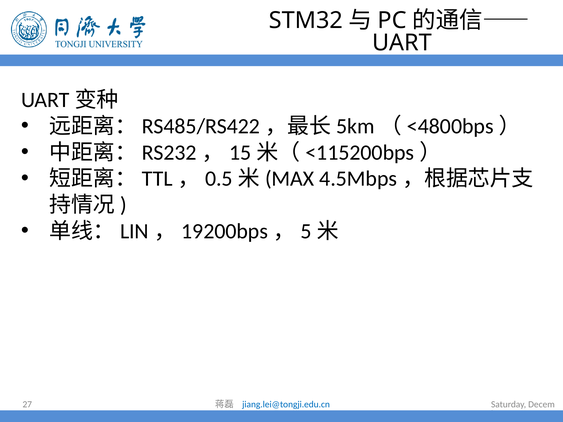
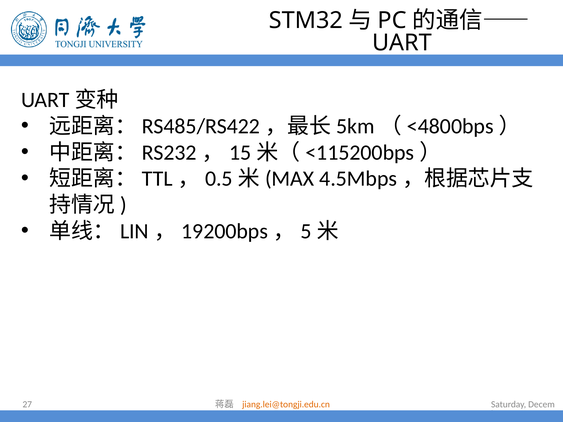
jiang.lei@tongji.edu.cn colour: blue -> orange (286, 405)
